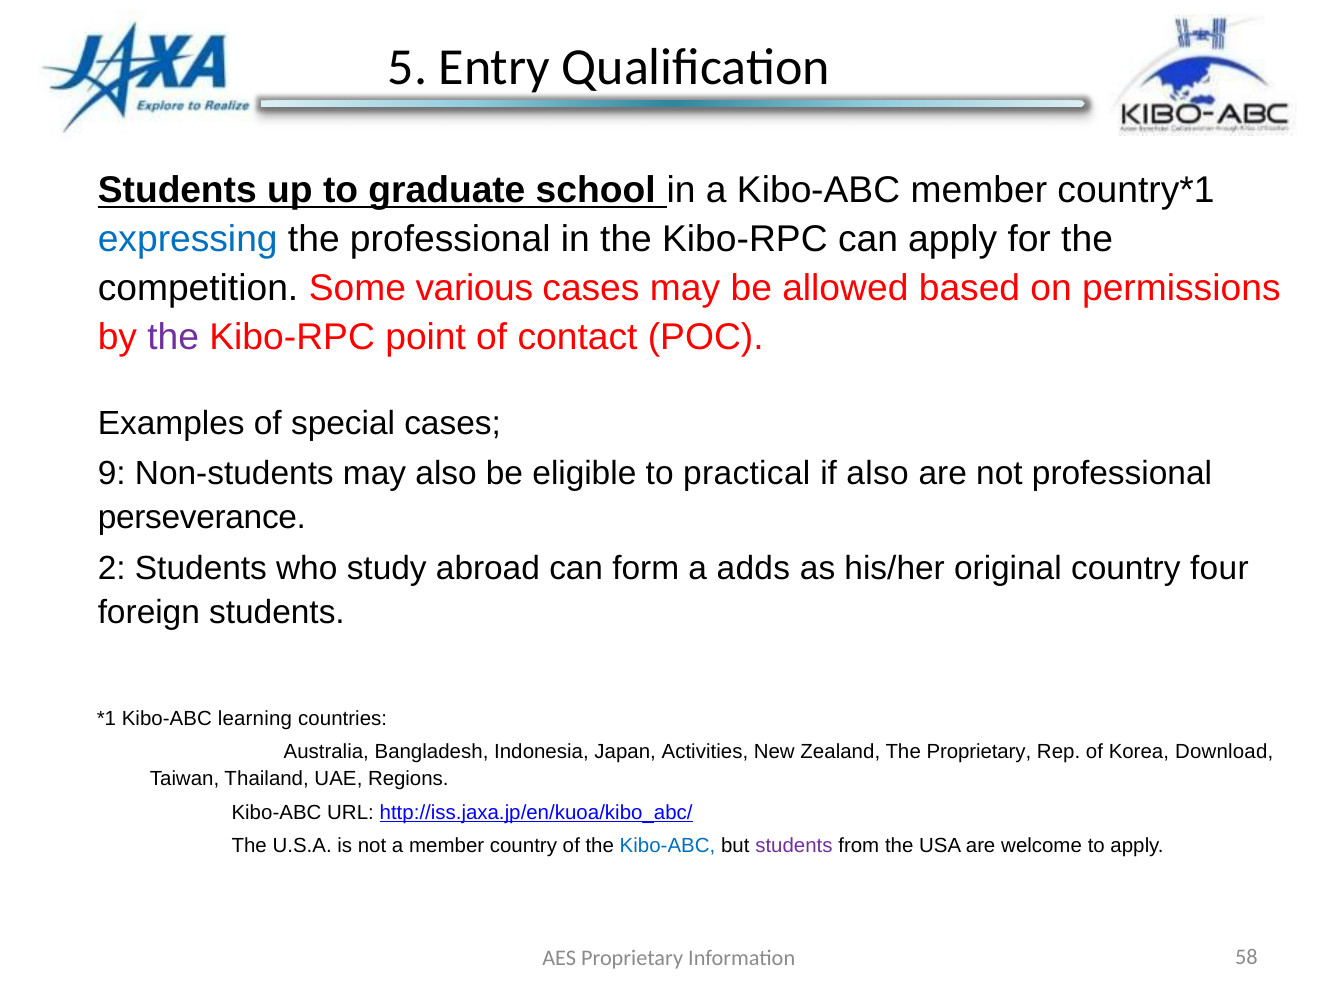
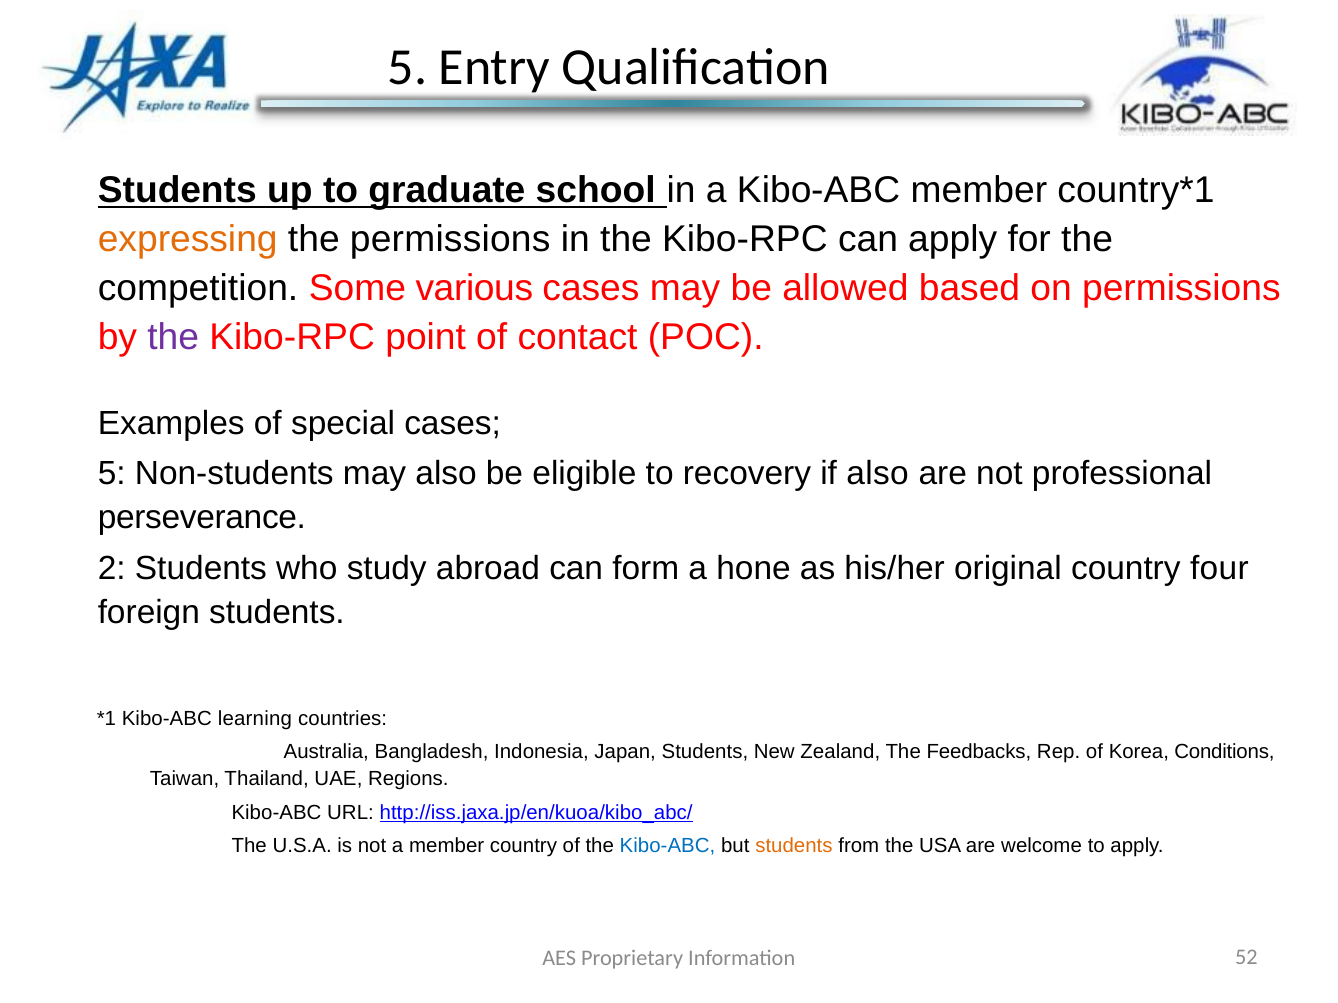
expressing colour: blue -> orange (188, 239)
the professional: professional -> permissions (450, 239)
9: 9 -> 5 (112, 474)
practical: practical -> recovery (747, 474)
adds: adds -> hone (754, 568)
Japan Activities: Activities -> Students (705, 752)
The Proprietary: Proprietary -> Feedbacks (979, 752)
Download: Download -> Conditions (1224, 752)
students colour: purple -> orange (794, 846)
58: 58 -> 52 (1246, 958)
